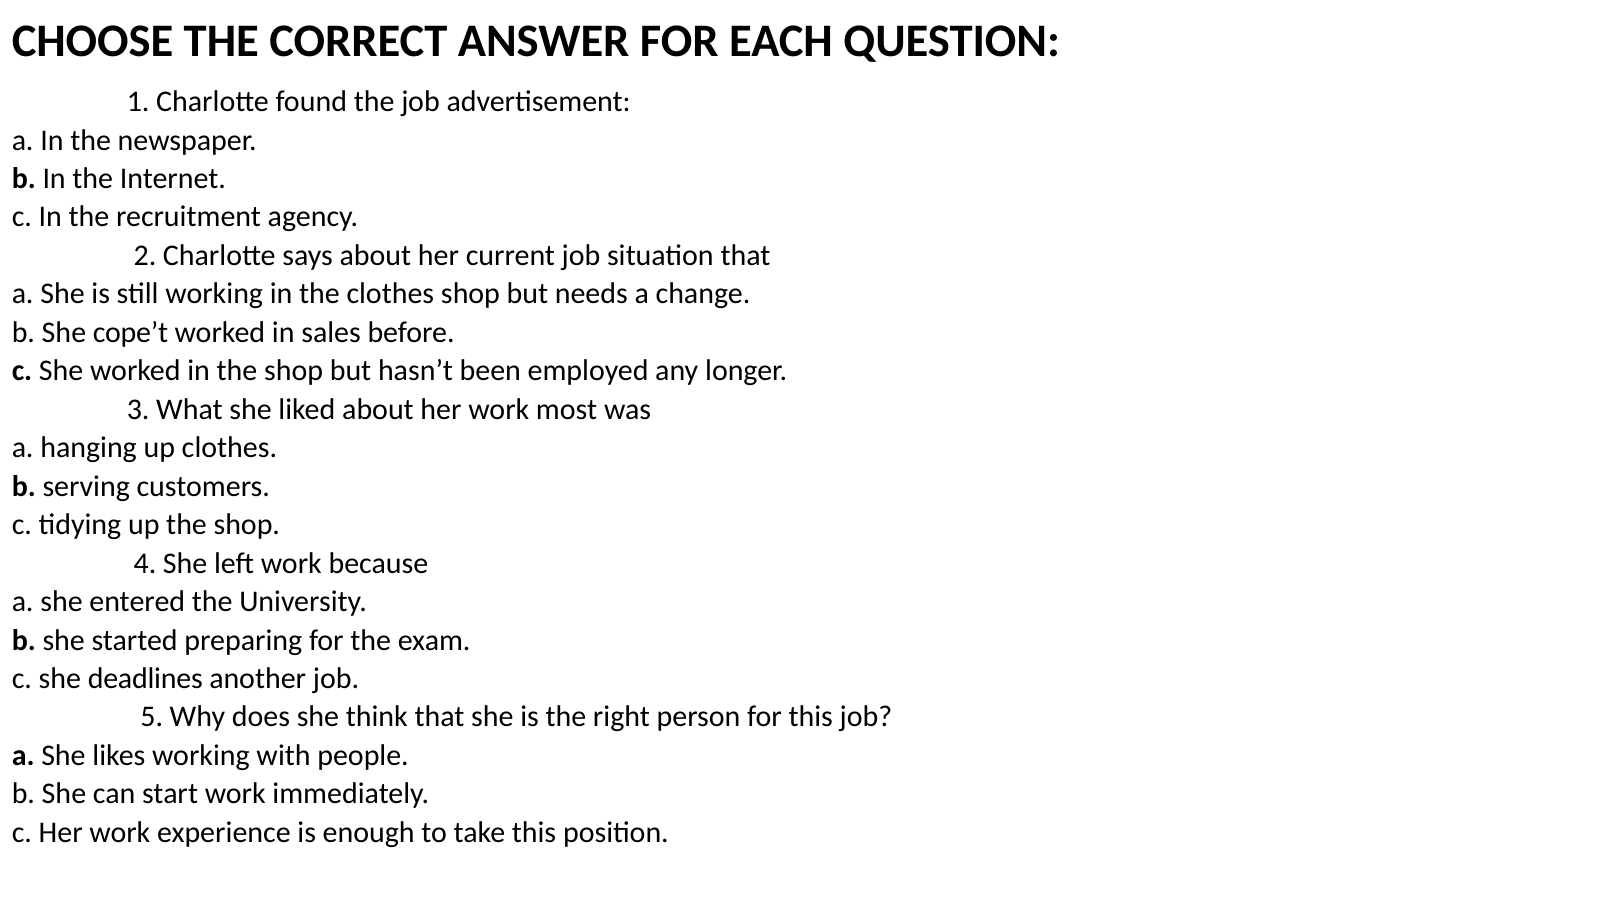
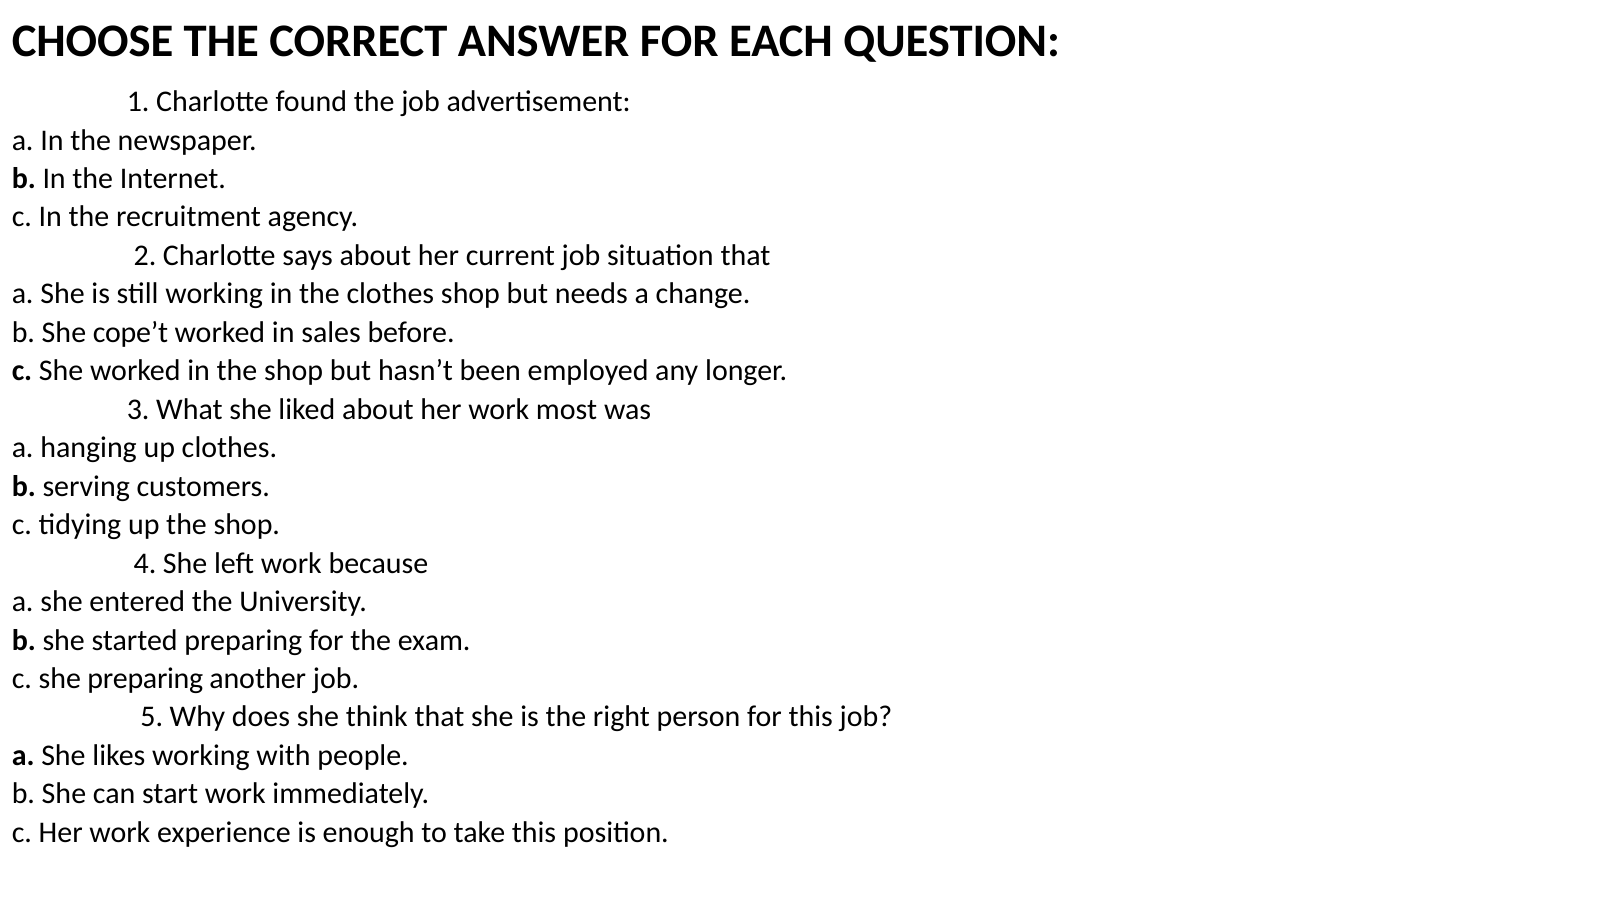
she deadlines: deadlines -> preparing (145, 678)
